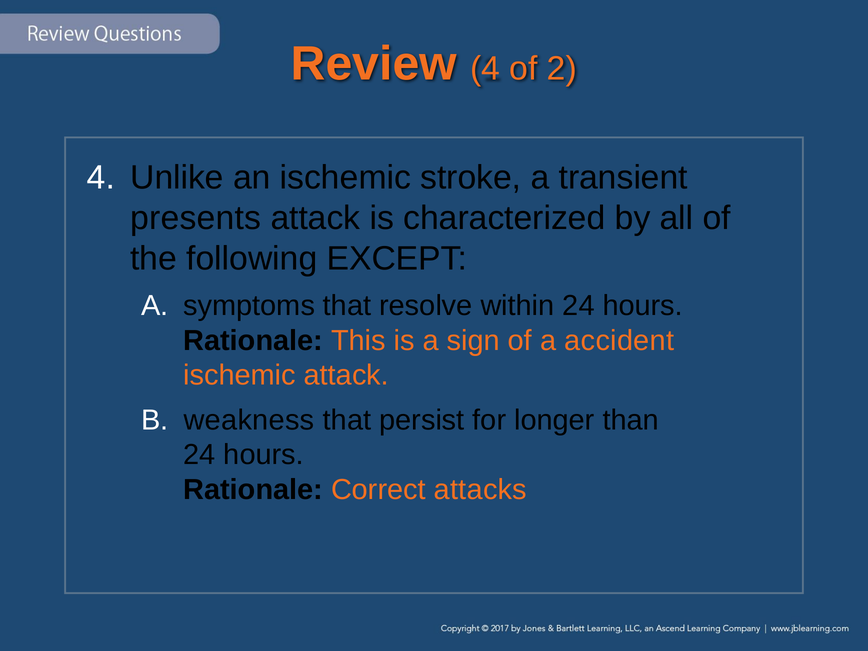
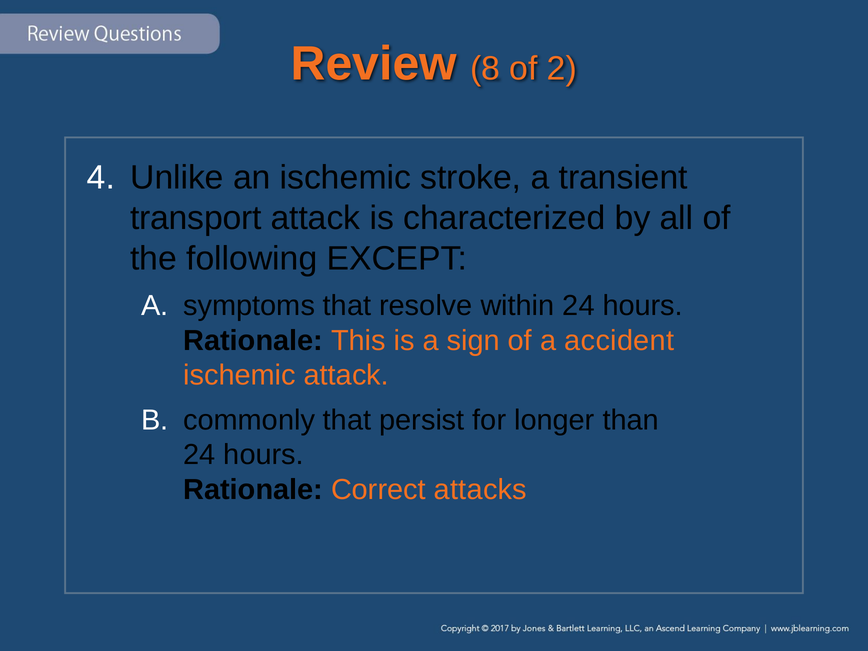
Review 4: 4 -> 8 (485, 69)
presents: presents -> transport (196, 218)
weakness: weakness -> commonly (249, 420)
